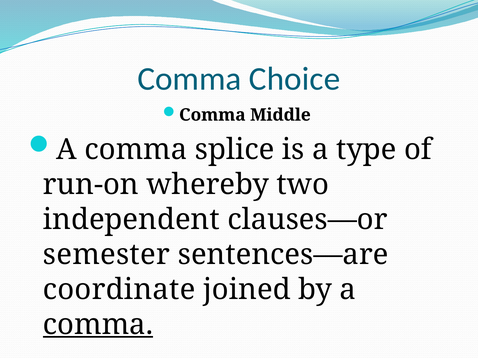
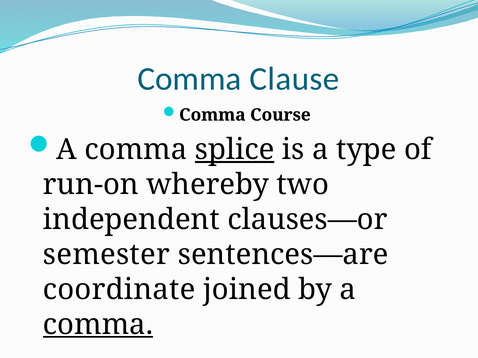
Choice: Choice -> Clause (294, 79)
Middle: Middle -> Course (280, 115)
splice underline: none -> present (235, 150)
